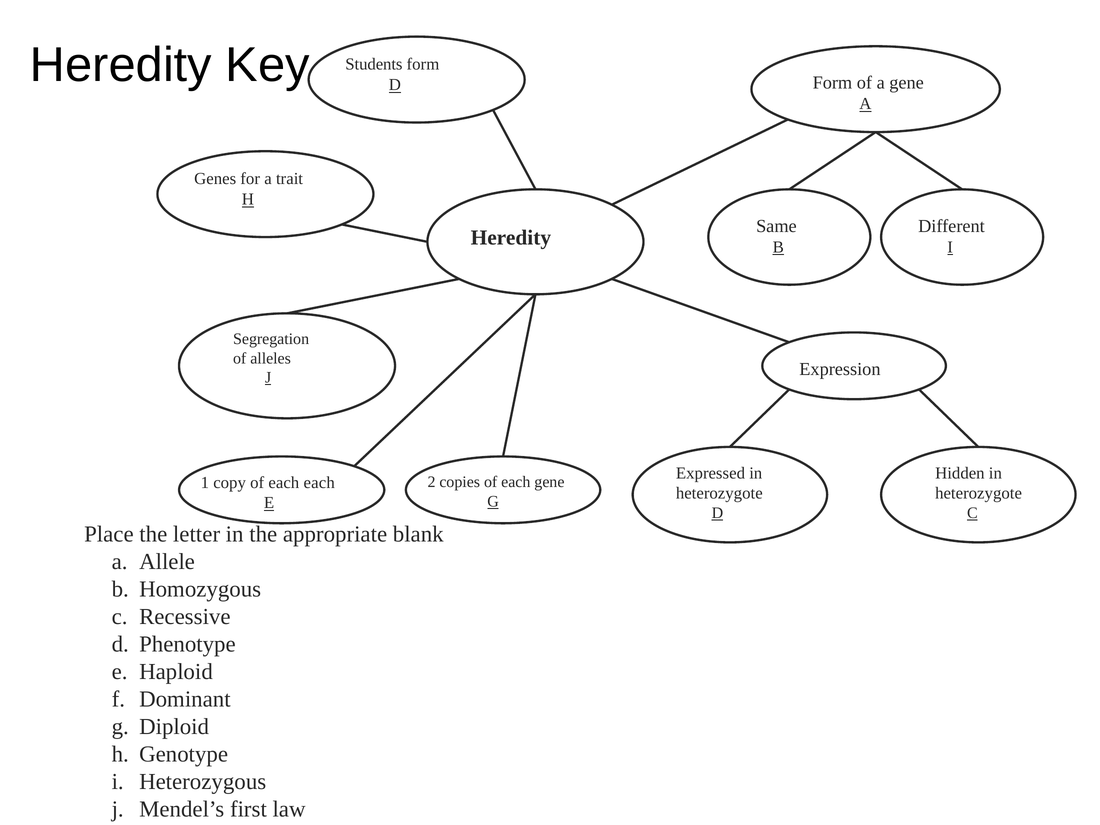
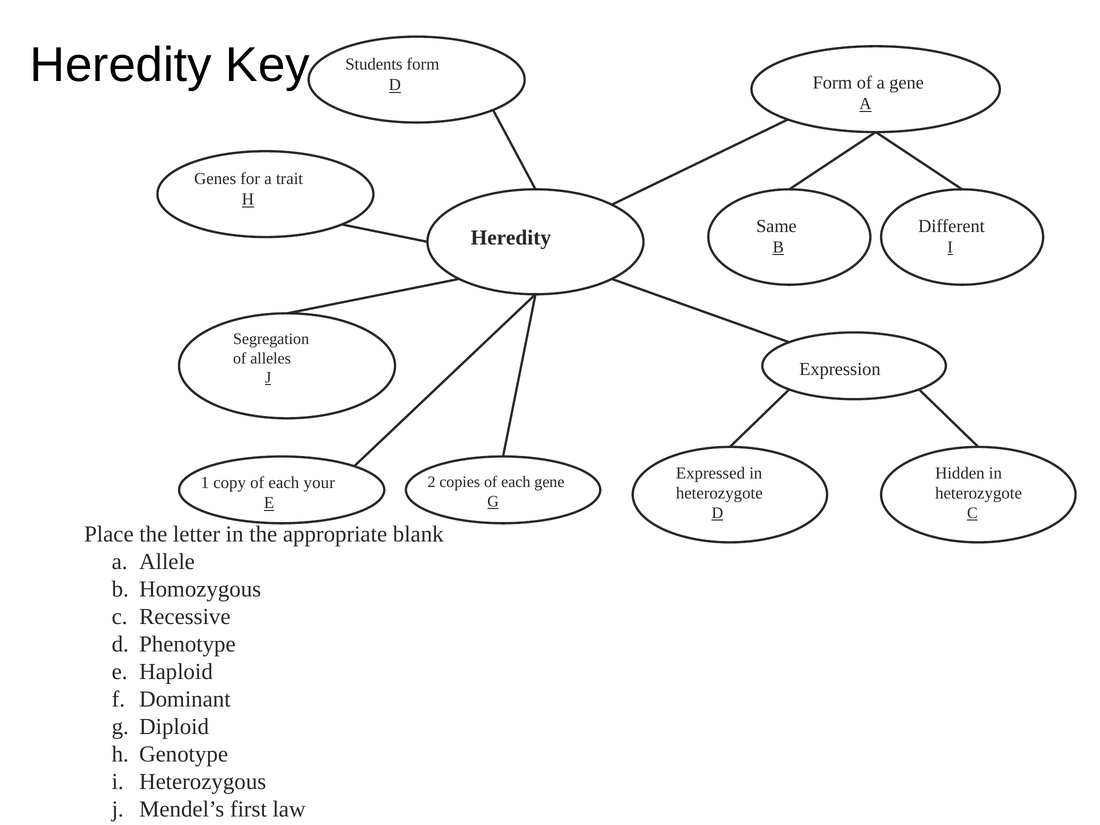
each each: each -> your (319, 483)
